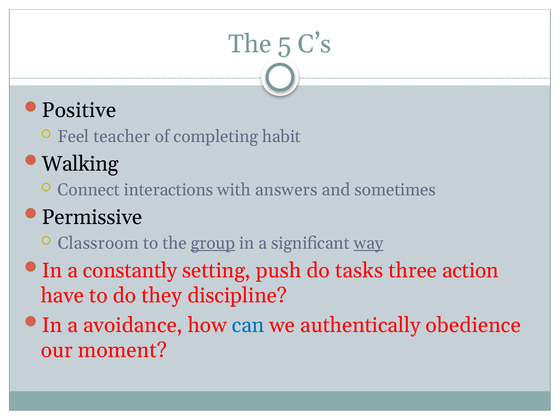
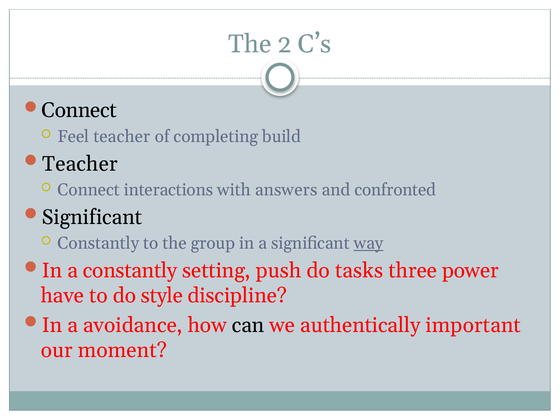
5: 5 -> 2 (285, 44)
Positive: Positive -> Connect (79, 110)
habit: habit -> build (282, 136)
Walking: Walking -> Teacher (80, 164)
sometimes: sometimes -> confronted (395, 190)
Permissive: Permissive -> Significant (92, 217)
Classroom: Classroom -> Constantly (98, 243)
group underline: present -> none (213, 243)
action: action -> power (470, 270)
they: they -> style (162, 296)
can colour: blue -> black (248, 325)
obedience: obedience -> important (473, 325)
